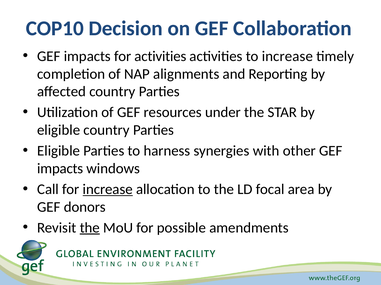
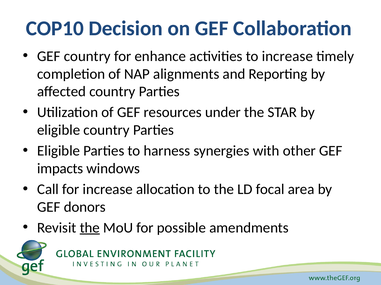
impacts: impacts -> country (87, 56)
for activities: activities -> enhance (160, 56)
increase underline: present -> none (108, 190)
